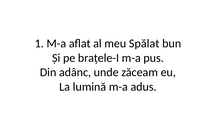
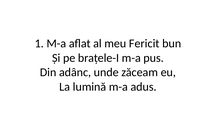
Spălat: Spălat -> Fericit (144, 43)
